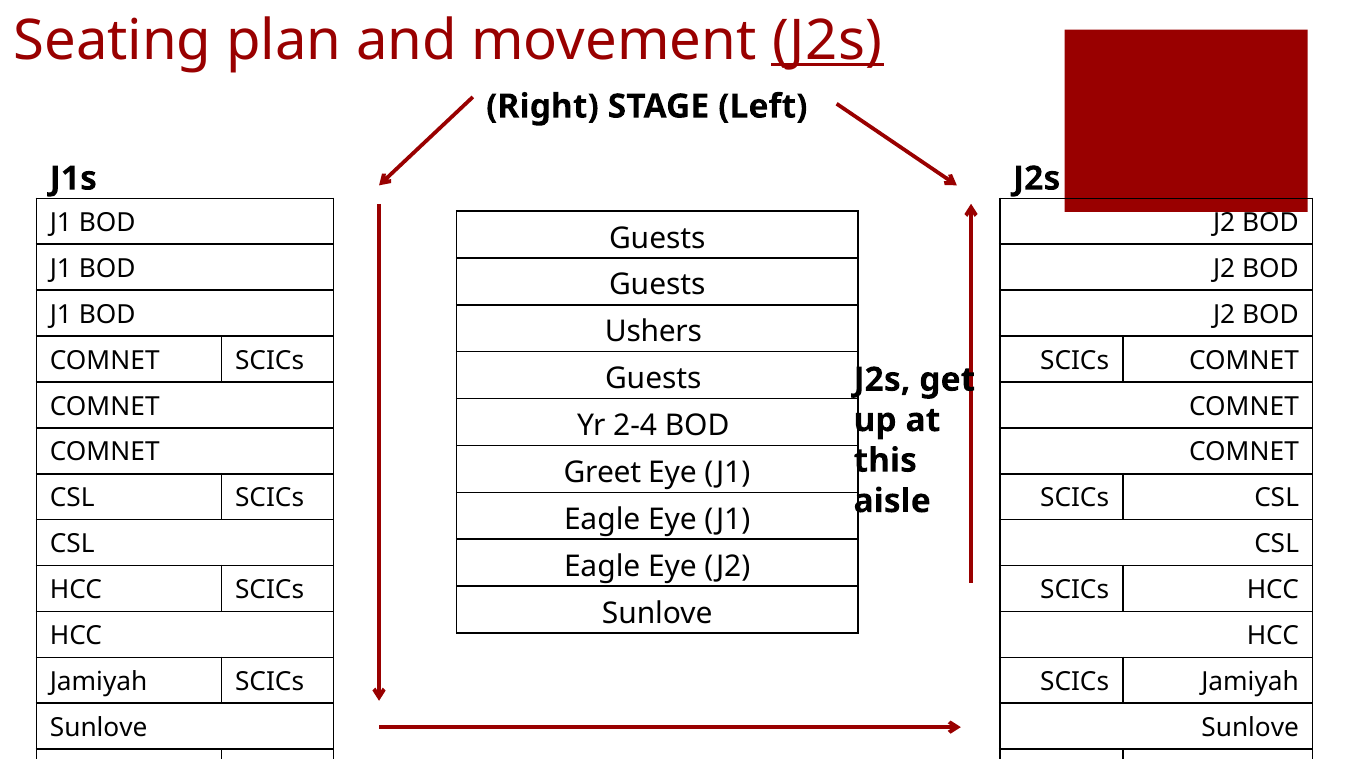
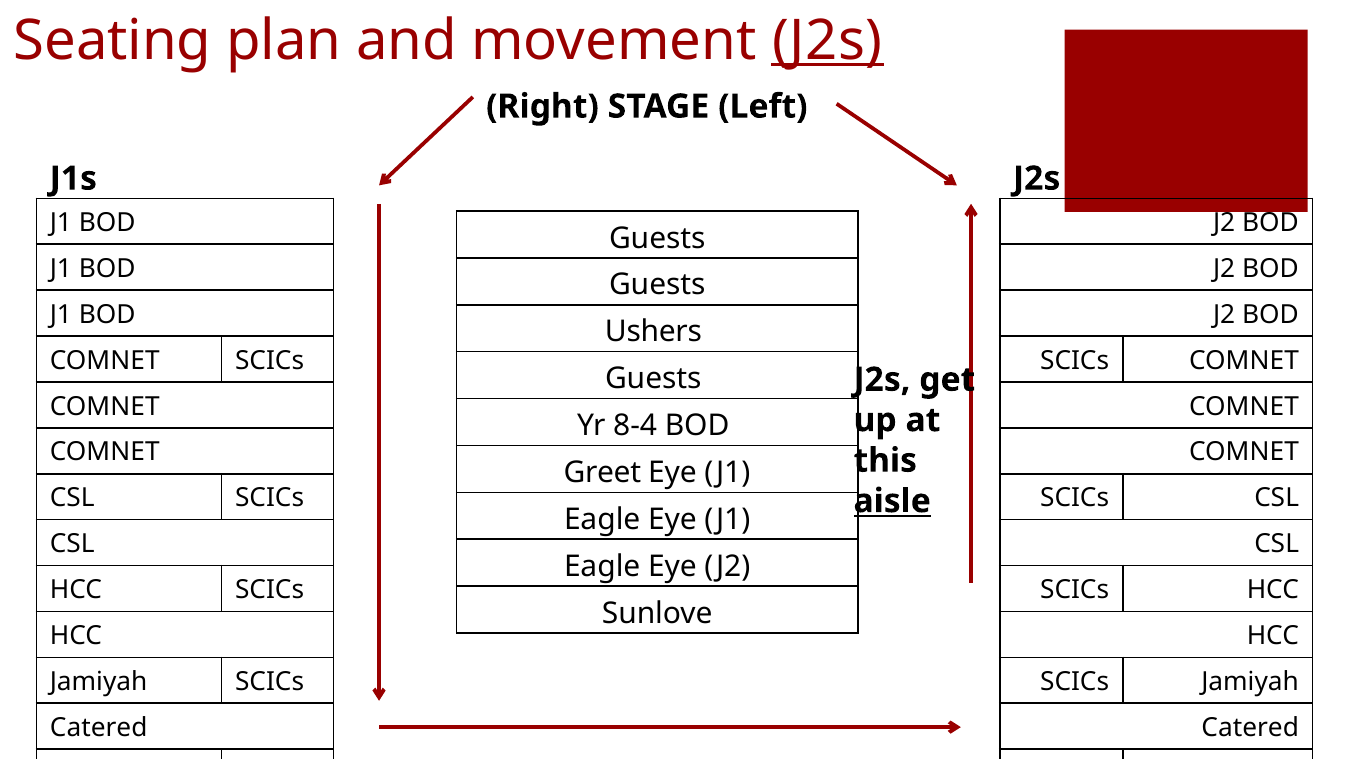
2-4: 2-4 -> 8-4 (635, 426)
aisle underline: none -> present (892, 501)
Sunlove: Sunlove -> Catered (99, 728)
Sunlove: Sunlove -> Catered (1250, 728)
